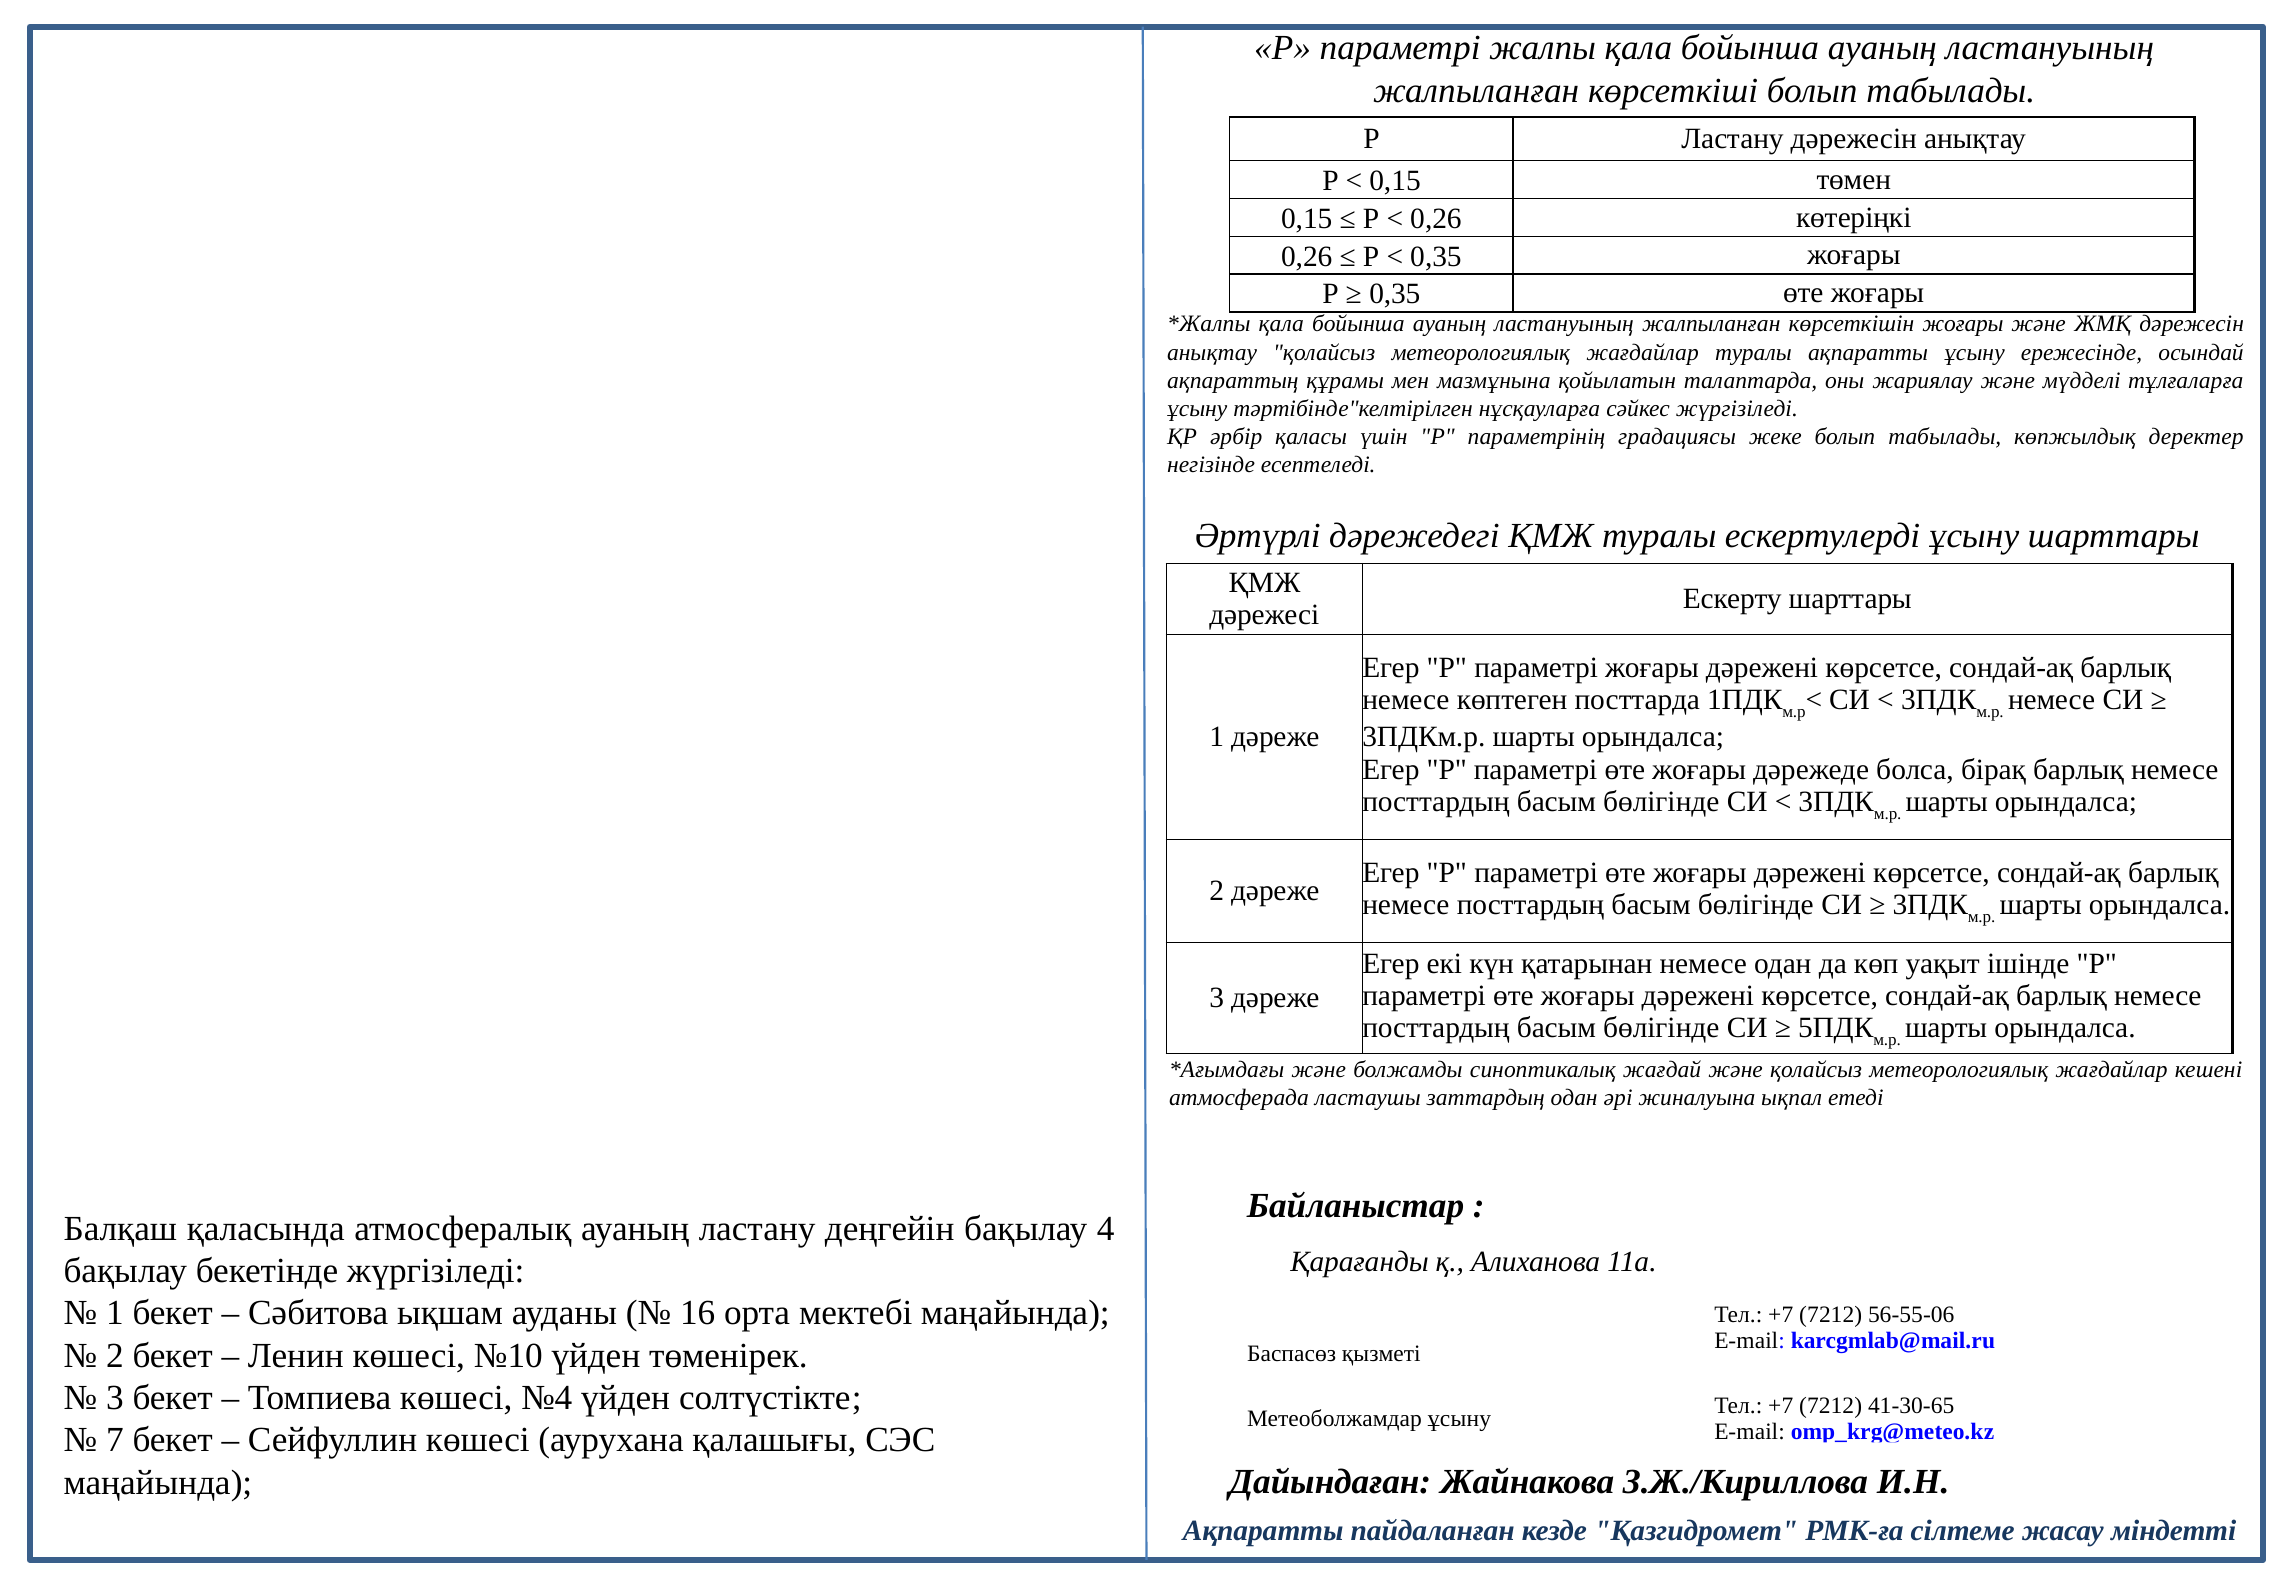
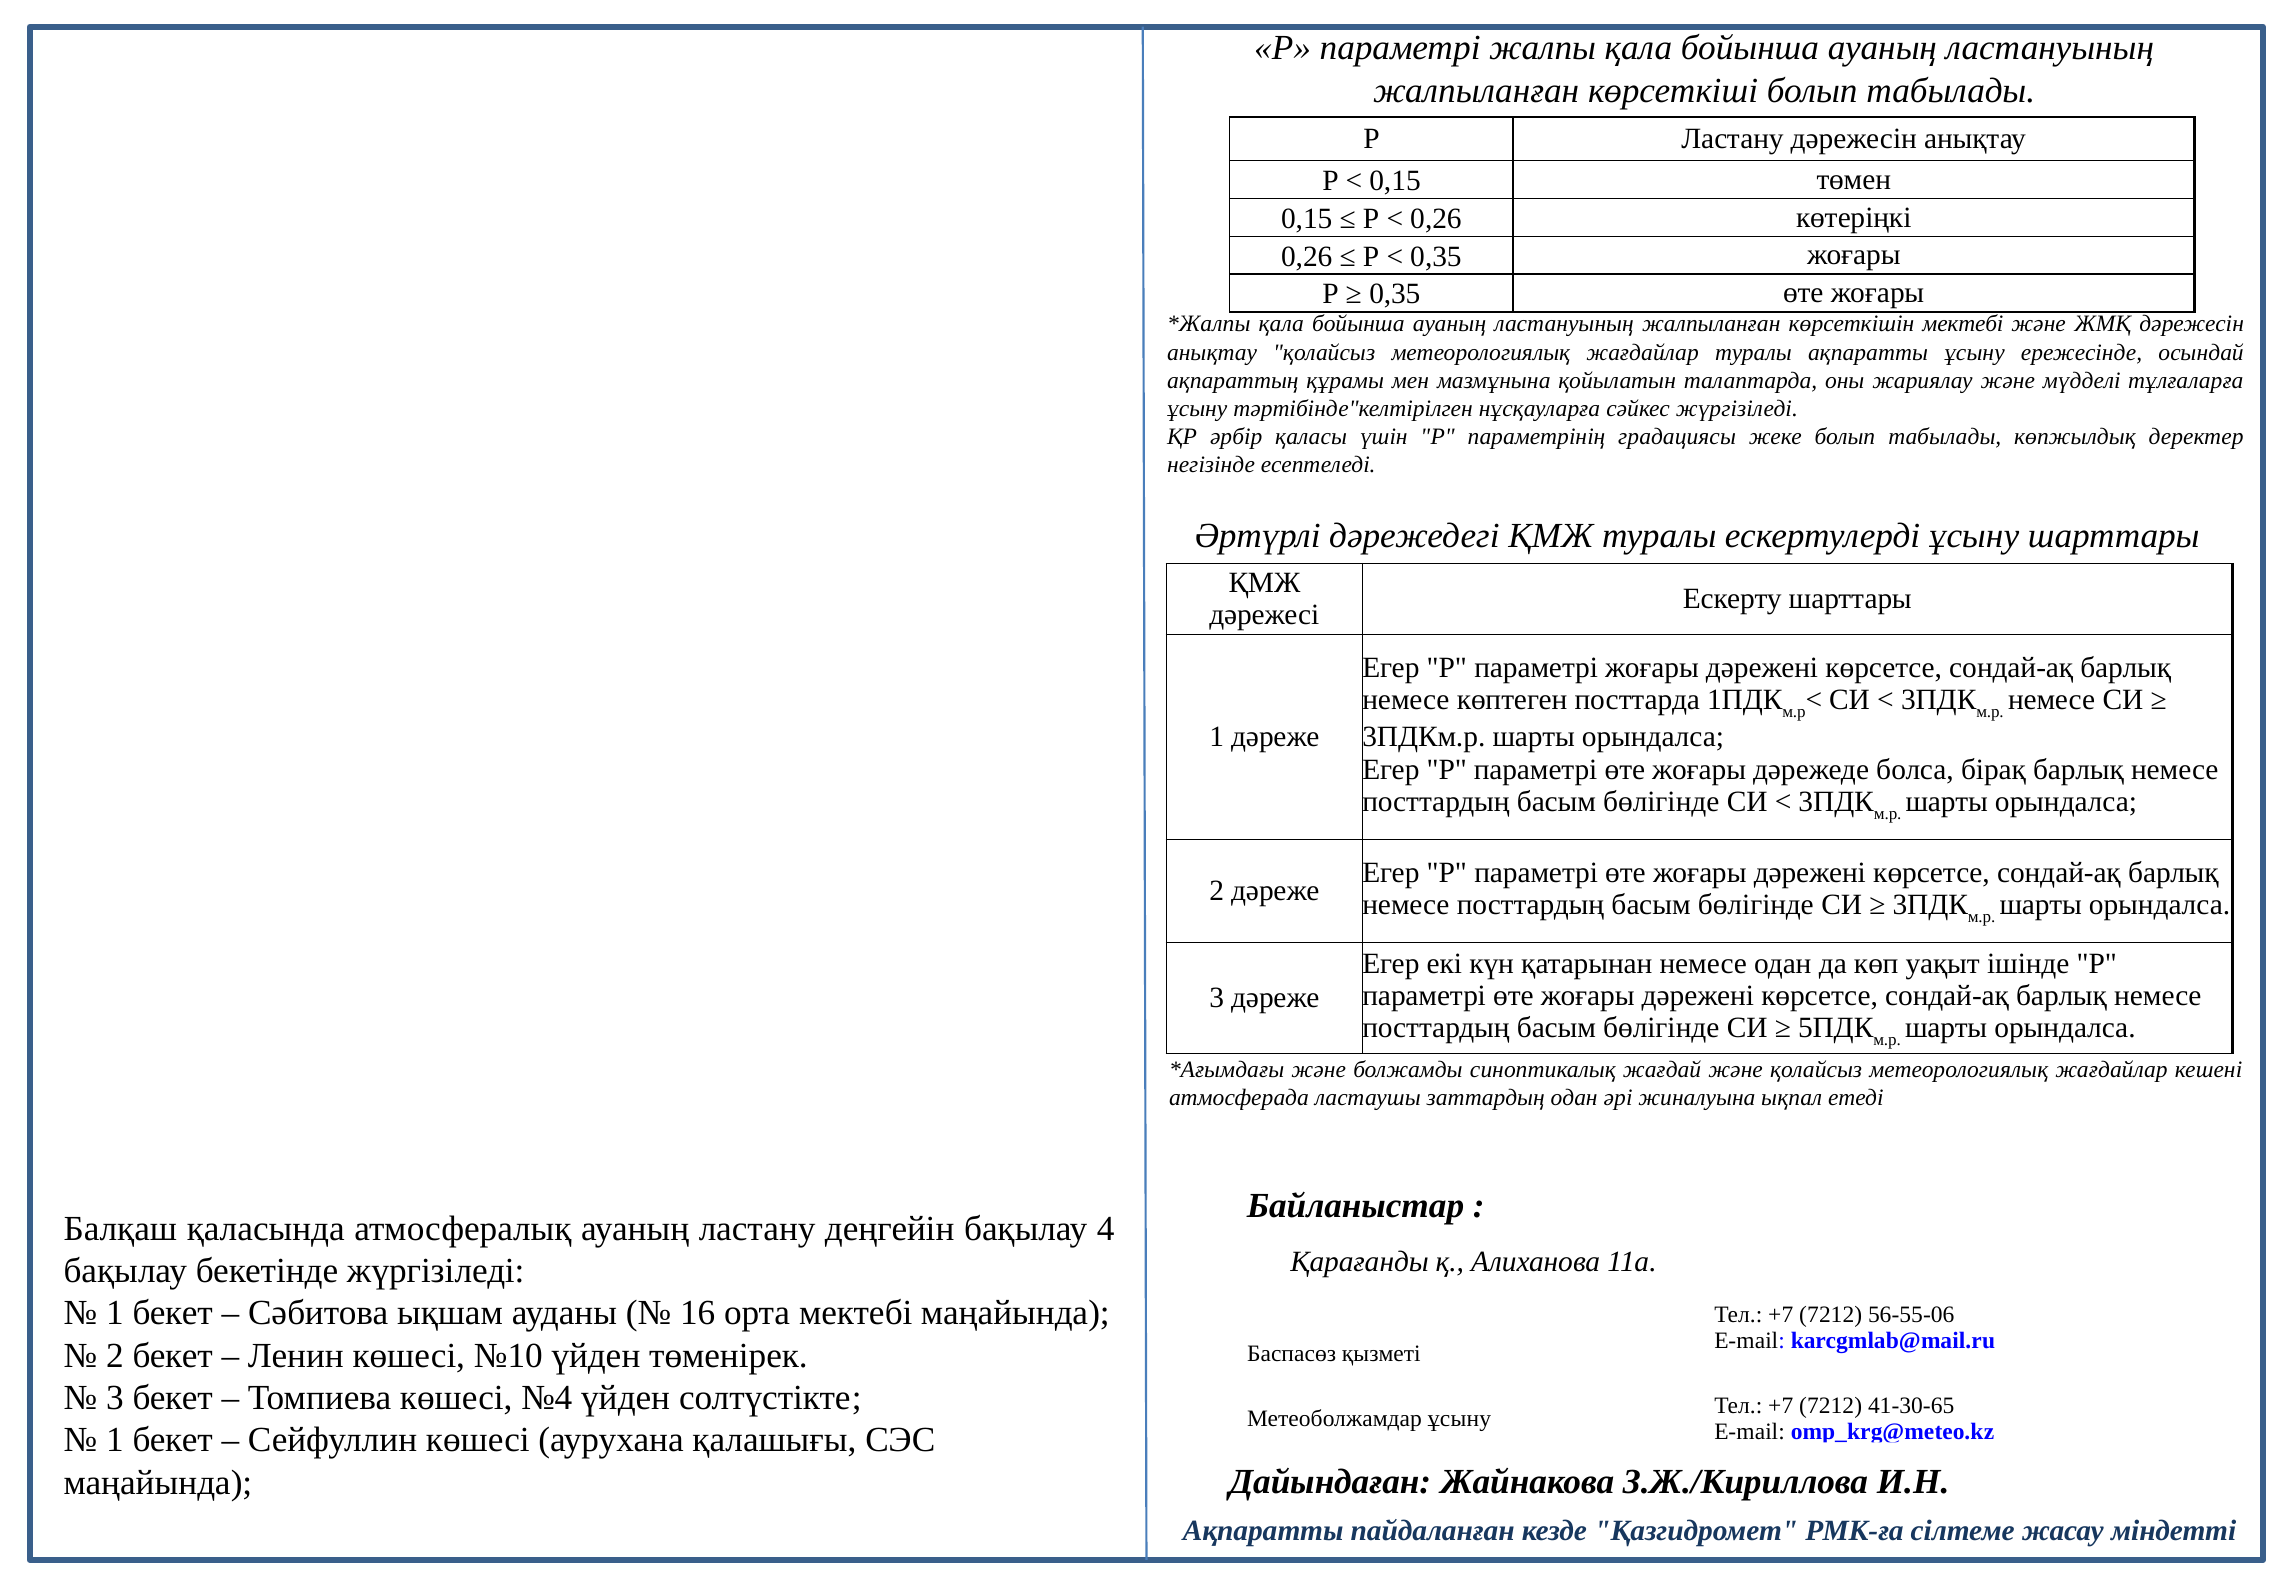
көрсеткішін жоғары: жоғары -> мектебі (1963, 324)
7: 7 -> 1 (115, 1441)
